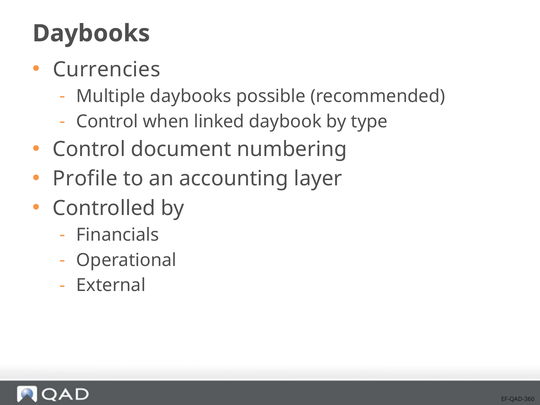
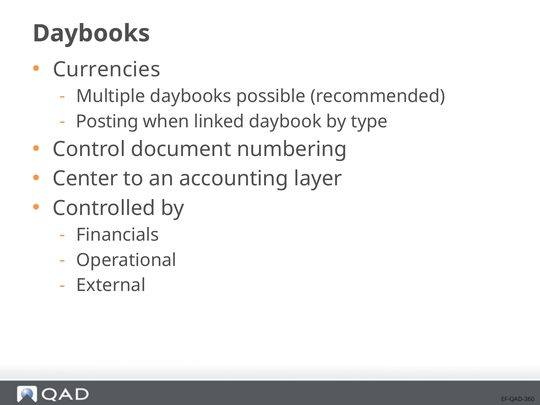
Control: Control -> Posting (107, 121)
Profile: Profile -> Center (85, 179)
